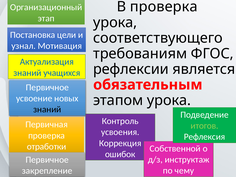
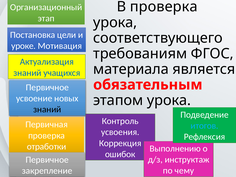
узнал: узнал -> уроке (24, 46)
рефлексии: рефлексии -> материала (131, 69)
итогов colour: light green -> light blue (205, 126)
Собственной: Собственной -> Выполнению (175, 149)
